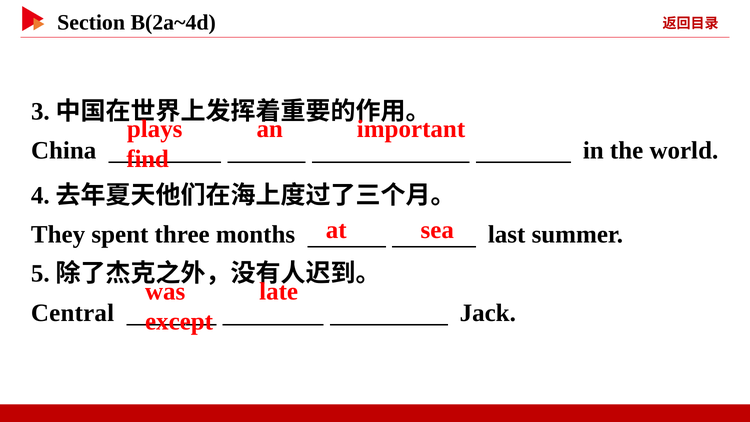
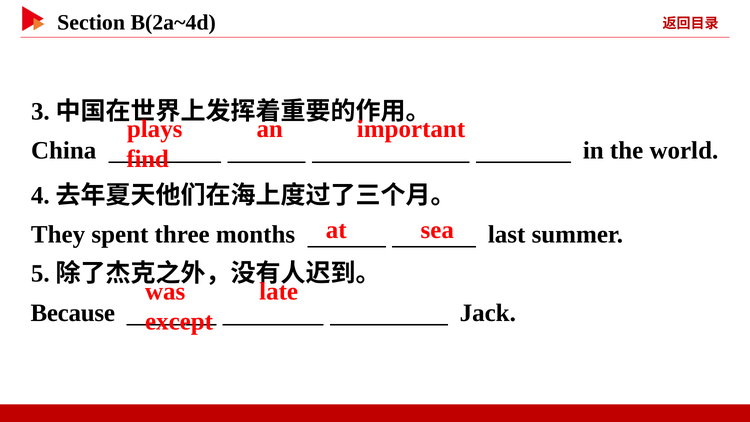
Central: Central -> Because (73, 313)
